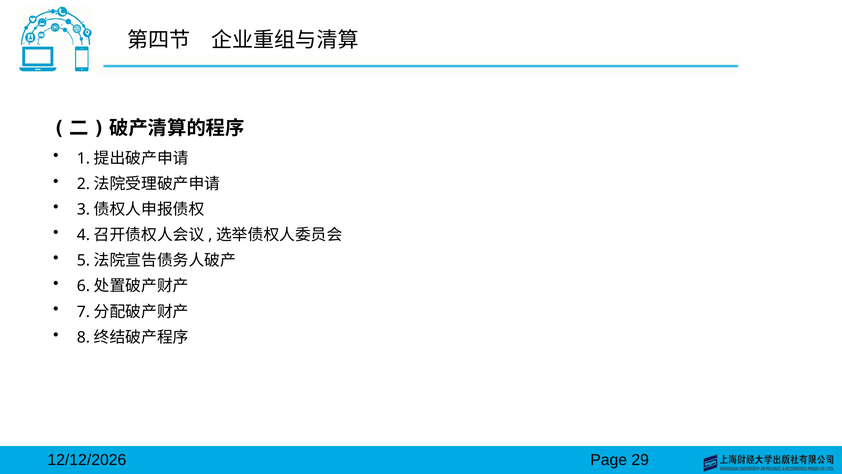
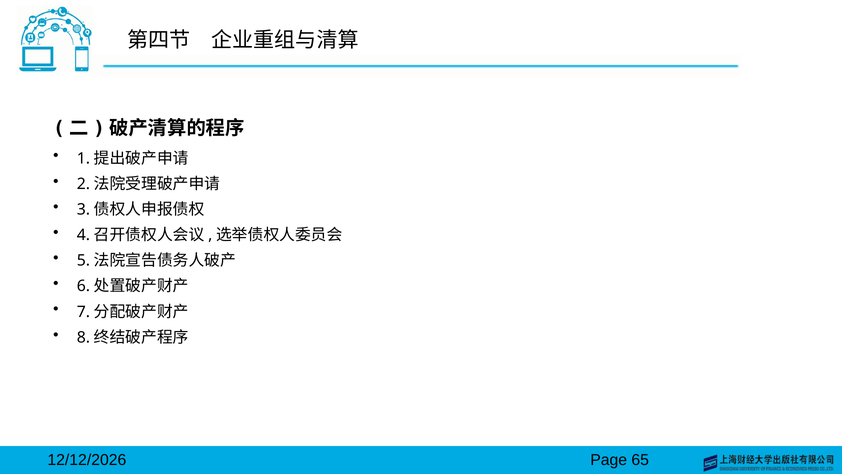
29: 29 -> 65 (640, 460)
